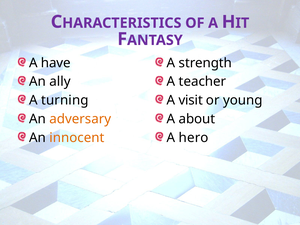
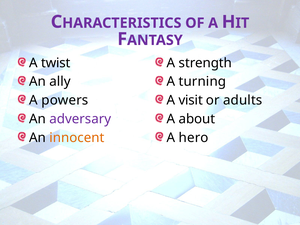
have: have -> twist (56, 63)
teacher: teacher -> turning (202, 82)
turning: turning -> powers (65, 100)
young: young -> adults (243, 100)
adversary colour: orange -> purple (80, 119)
